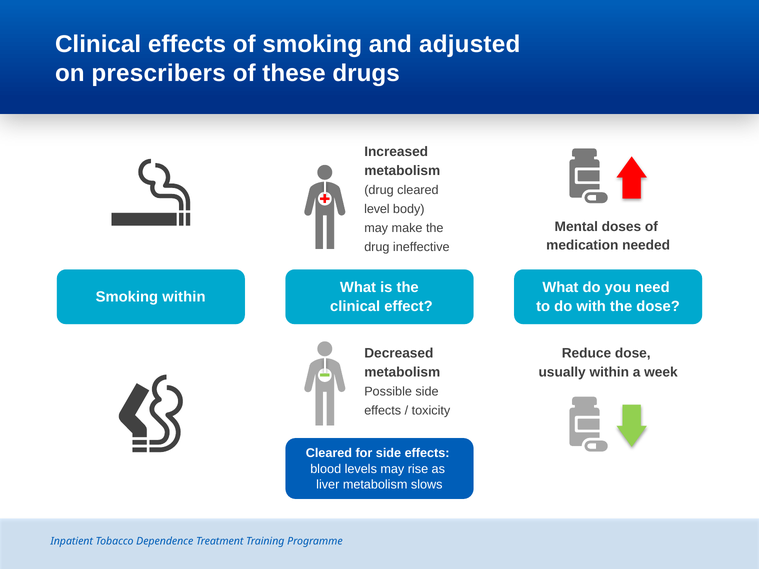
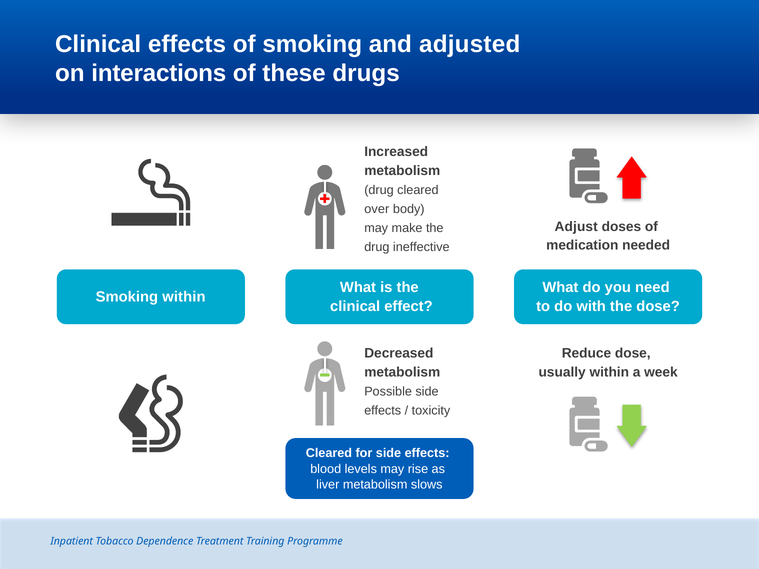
prescribers: prescribers -> interactions (159, 73)
level: level -> over (377, 209)
Mental: Mental -> Adjust (576, 227)
